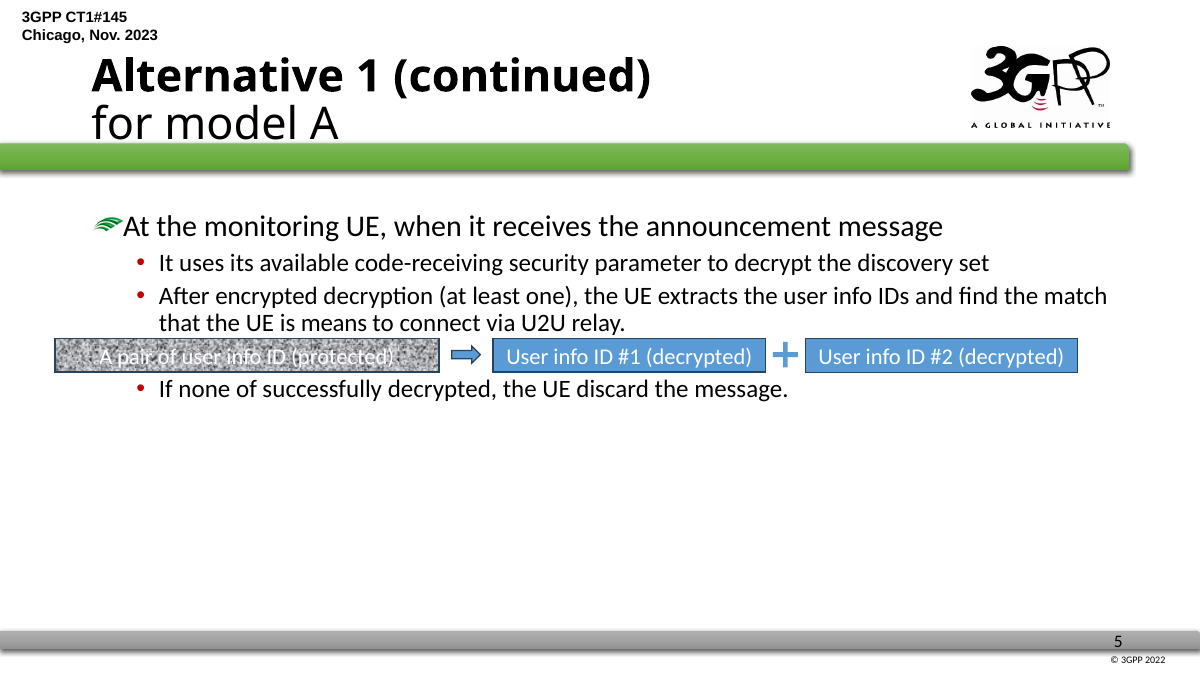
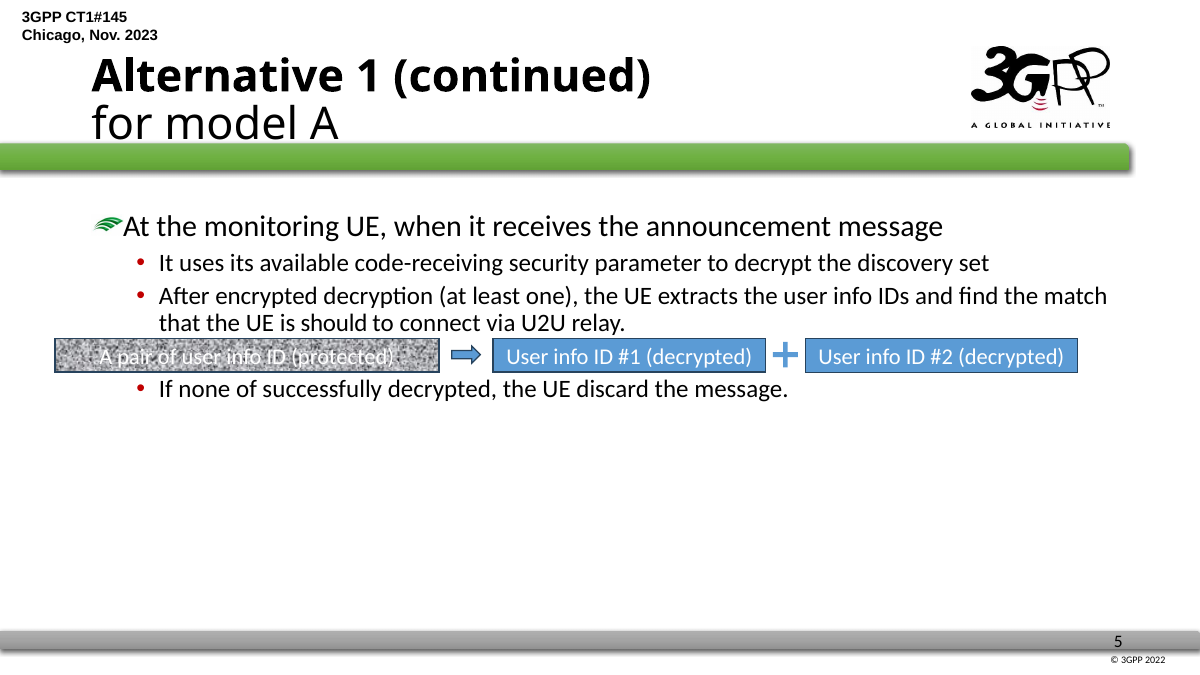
means: means -> should (334, 323)
